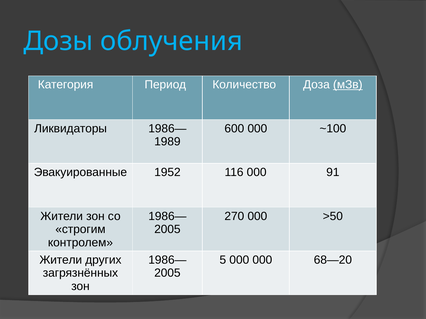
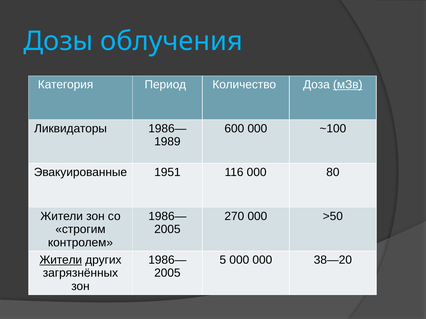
1952: 1952 -> 1951 (167, 173)
91: 91 -> 80 (333, 173)
Жители underline: none -> present (61, 260)
68—20: 68—20 -> 38—20 (333, 260)
